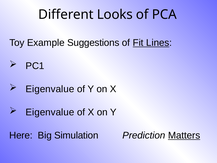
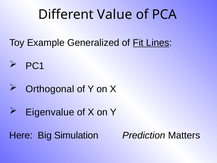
Looks: Looks -> Value (115, 14)
Suggestions: Suggestions -> Generalized (93, 43)
Eigenvalue: Eigenvalue -> Orthogonal (50, 89)
Matters underline: present -> none (184, 135)
